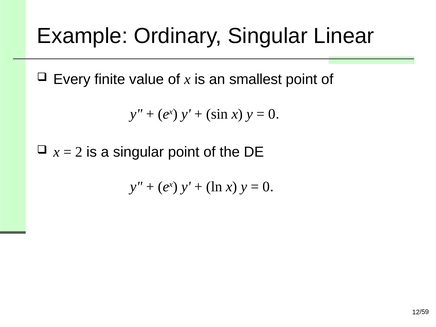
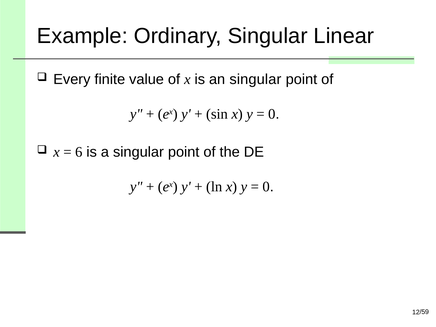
an smallest: smallest -> singular (255, 79)
2: 2 -> 6 (79, 152)
